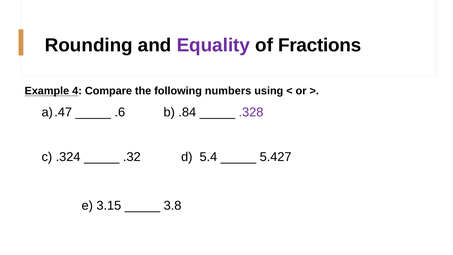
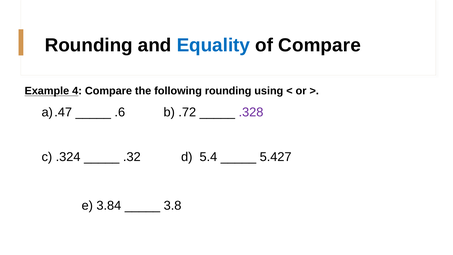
Equality colour: purple -> blue (213, 45)
of Fractions: Fractions -> Compare (320, 45)
following numbers: numbers -> rounding (228, 91)
.84: .84 -> .72 (187, 112)
3.15: 3.15 -> 3.84 (109, 206)
